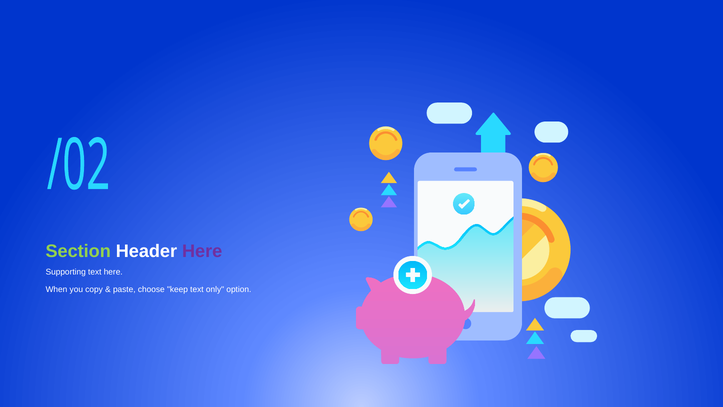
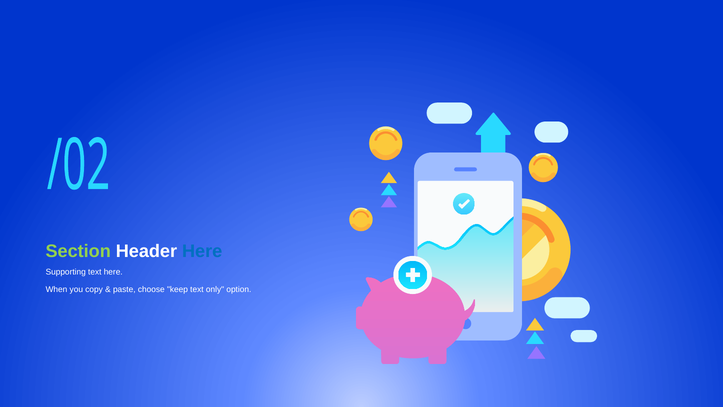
Here colour: purple -> blue (202, 251)
